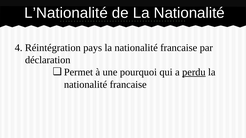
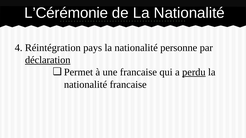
L’Nationalité: L’Nationalité -> L’Cérémonie (66, 13)
francaise: francaise -> personne (179, 48)
déclaration underline: none -> present (48, 60)
une pourquoi: pourquoi -> francaise (138, 72)
